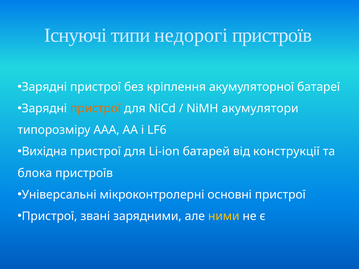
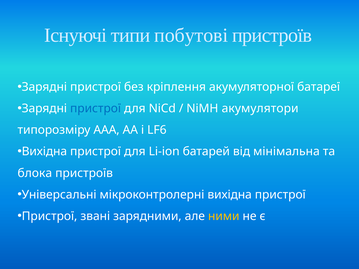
недорогі: недорогі -> побутові (191, 35)
пристрої colour: orange -> blue (96, 109)
конструкції: конструкції -> мінімальна (286, 152)
мікроконтролерні основні: основні -> вихідна (230, 195)
